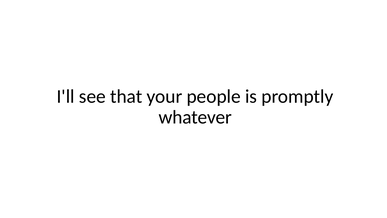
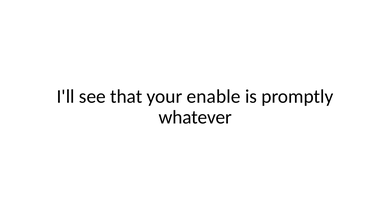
people: people -> enable (214, 96)
